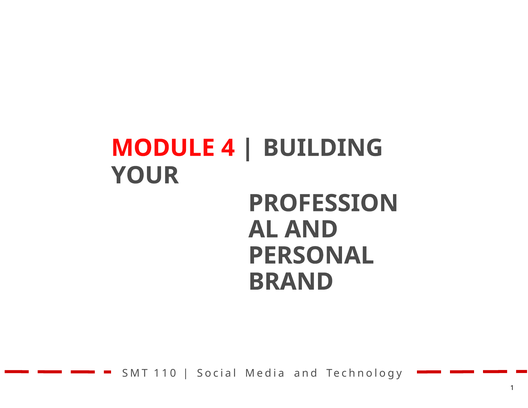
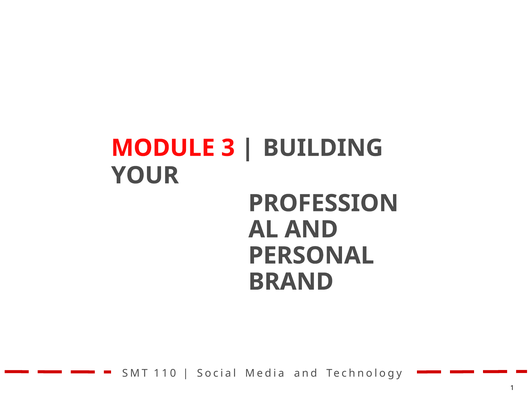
4: 4 -> 3 (228, 148)
